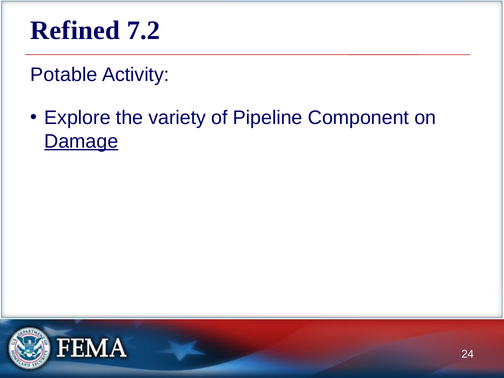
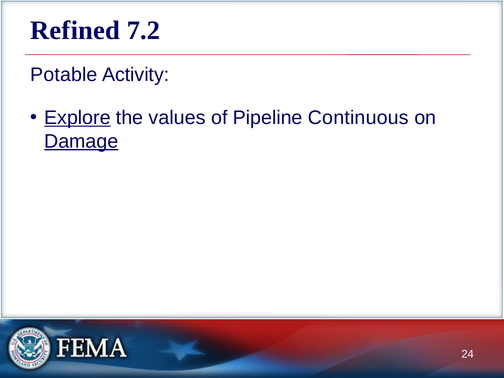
Explore underline: none -> present (77, 118)
variety: variety -> values (177, 118)
Component: Component -> Continuous (358, 118)
